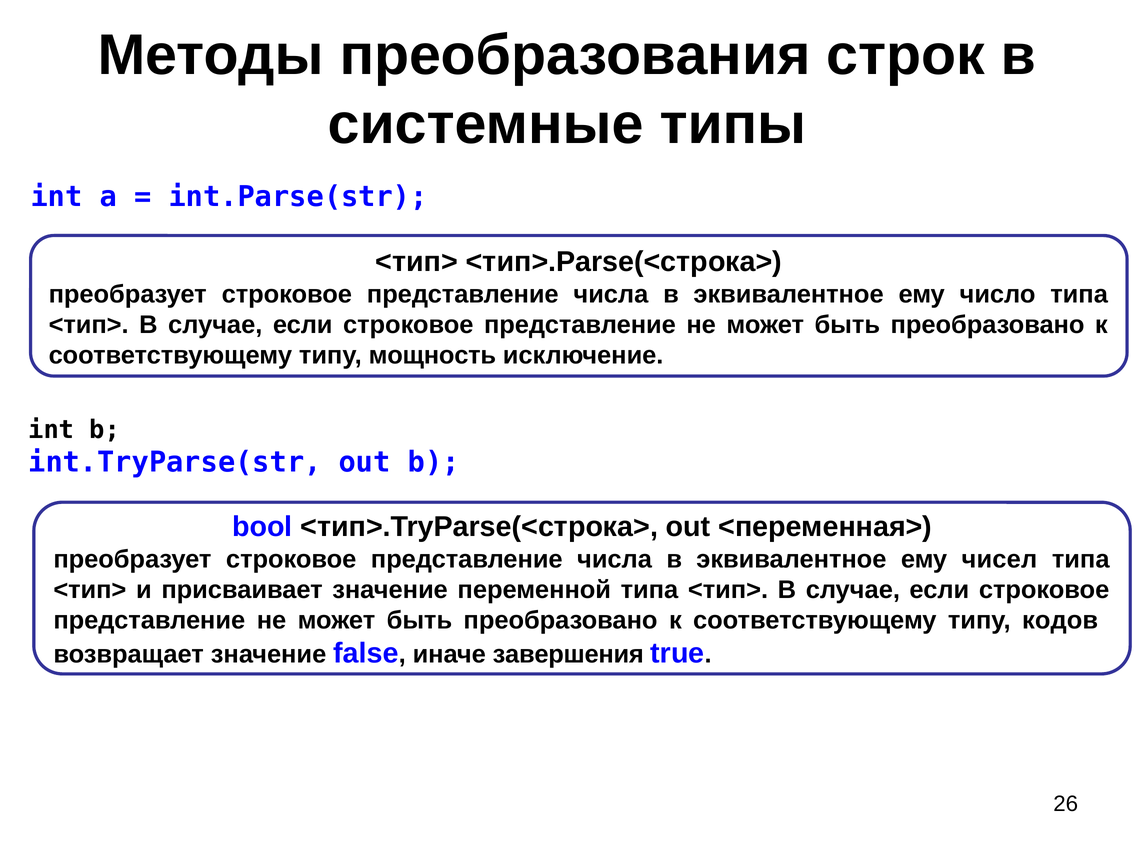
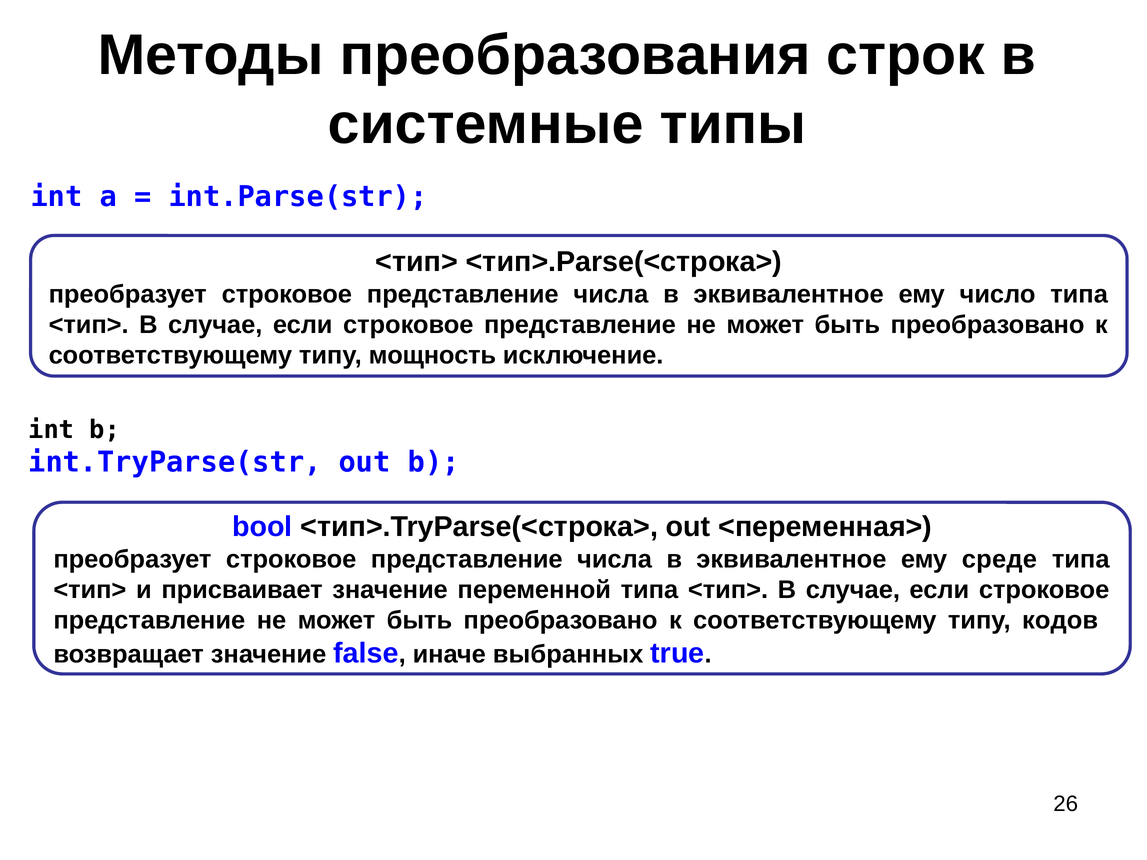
чисел: чисел -> среде (999, 559)
завершения: завершения -> выбранных (568, 654)
